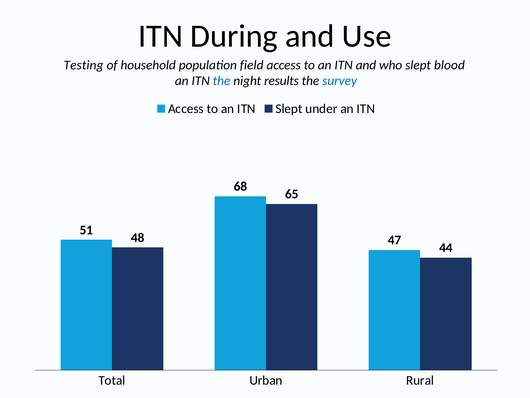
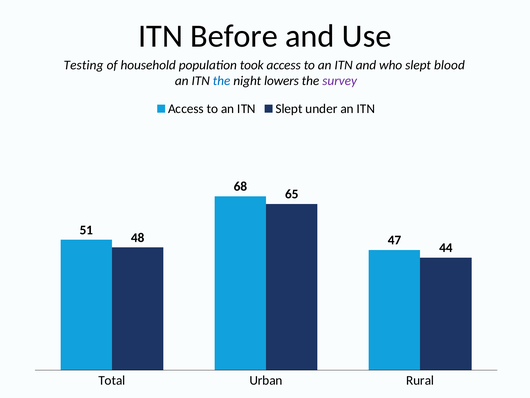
During: During -> Before (234, 36)
field: field -> took (252, 65)
results: results -> lowers (281, 81)
survey colour: blue -> purple (340, 81)
